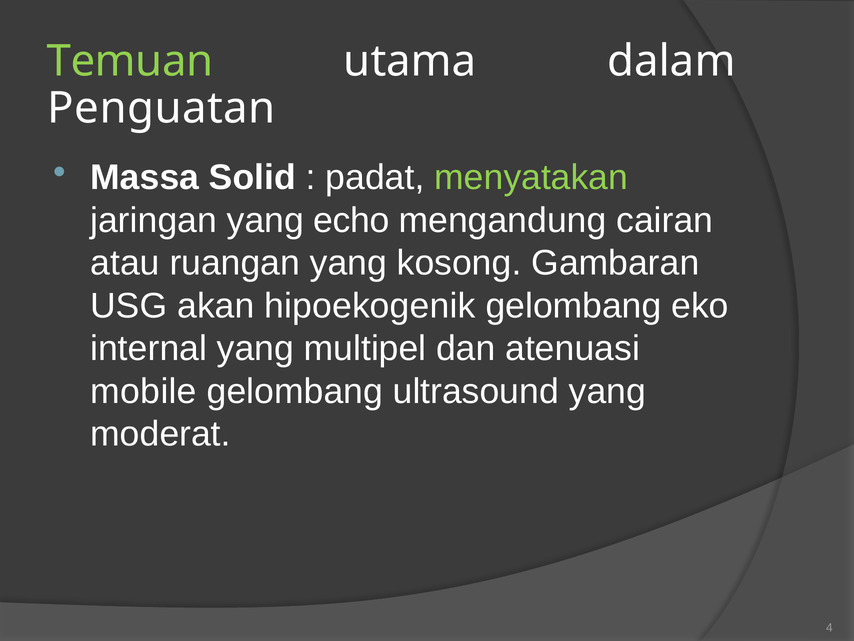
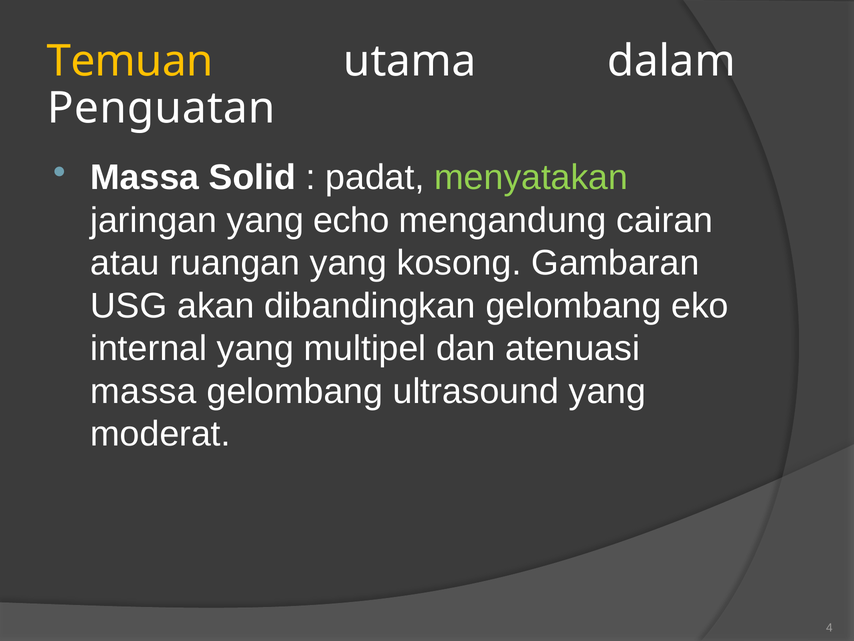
Temuan colour: light green -> yellow (130, 61)
hipoekogenik: hipoekogenik -> dibandingkan (370, 306)
mobile: mobile -> massa (144, 391)
